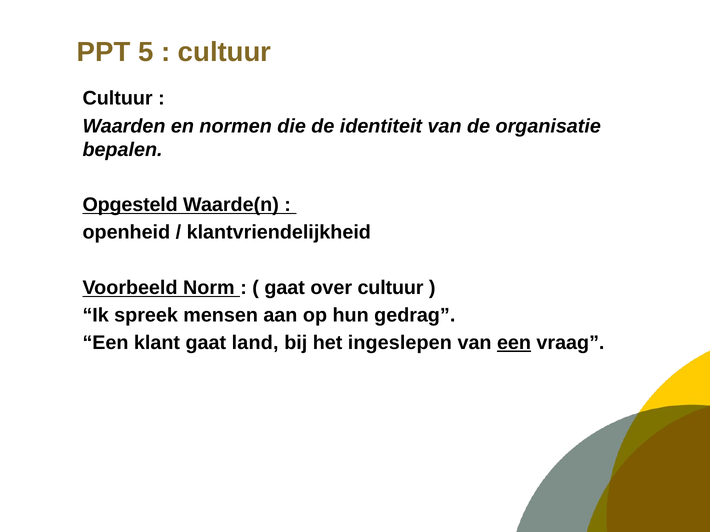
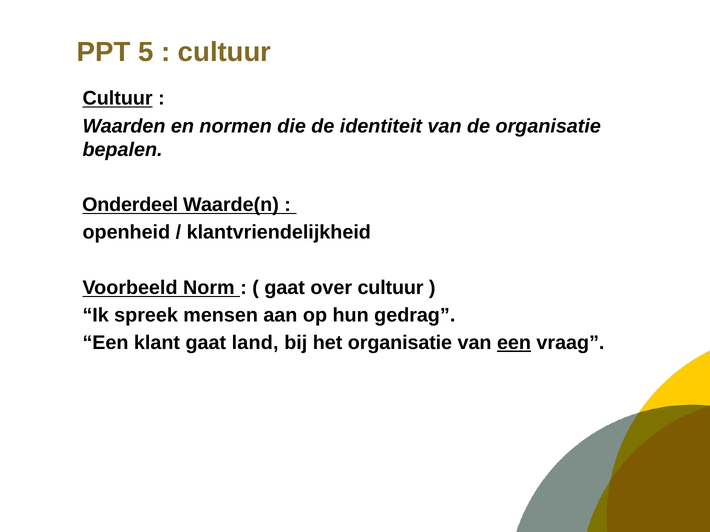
Cultuur underline: none -> present (118, 99)
Opgesteld: Opgesteld -> Onderdeel (130, 205)
het ingeslepen: ingeslepen -> organisatie (400, 343)
